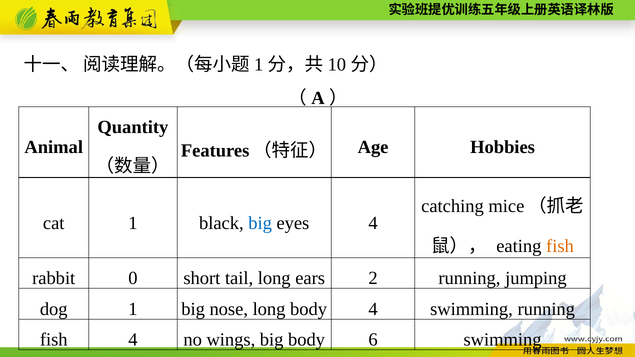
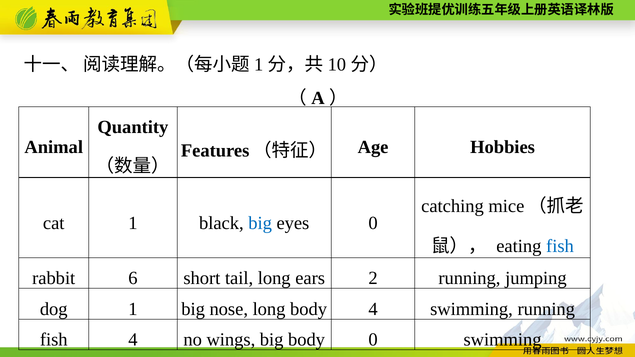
eyes 4: 4 -> 0 (373, 223)
fish colour: orange -> blue (560, 246)
0: 0 -> 6 (133, 279)
body 6: 6 -> 0 (373, 340)
